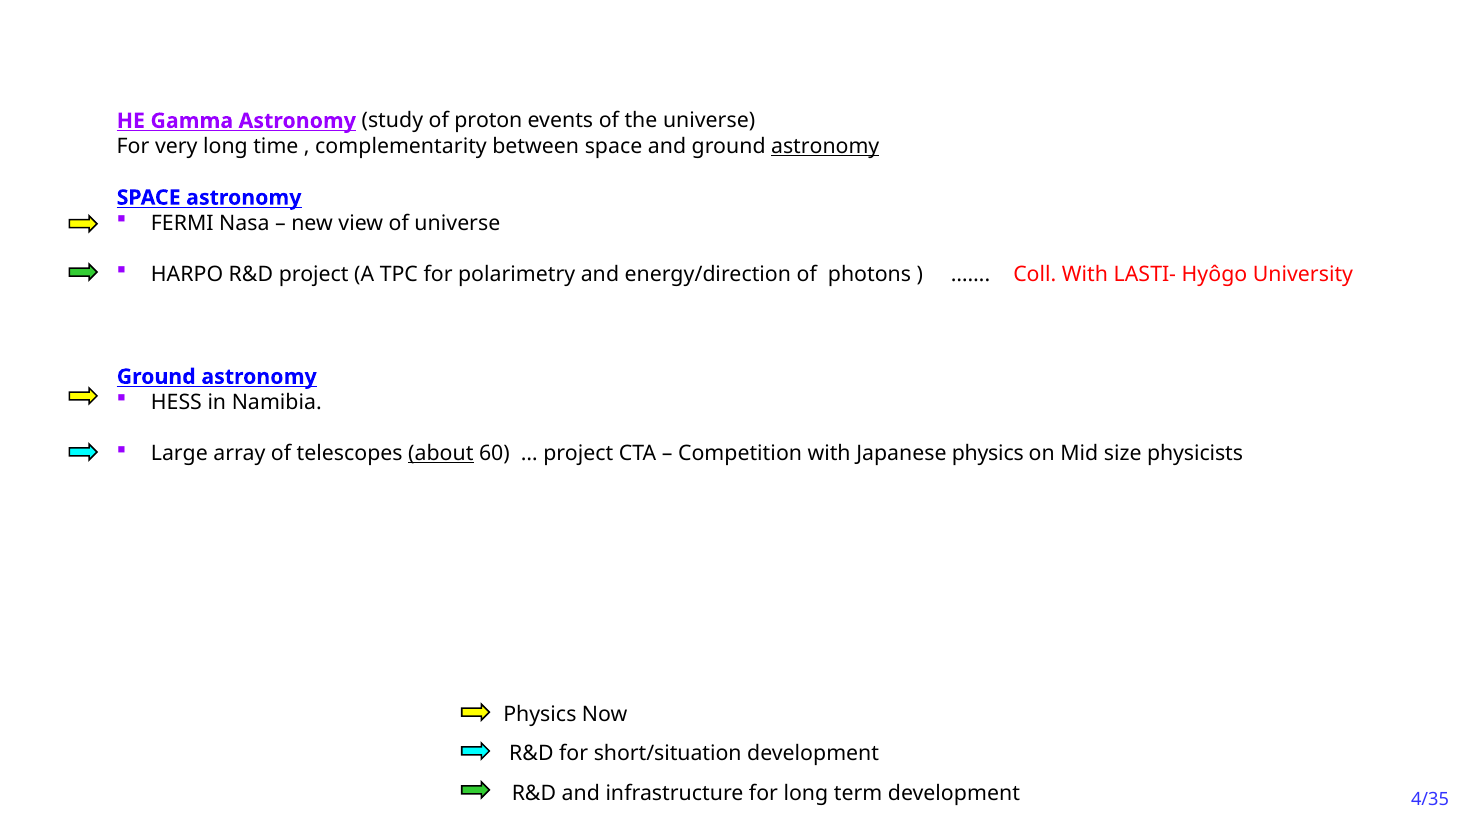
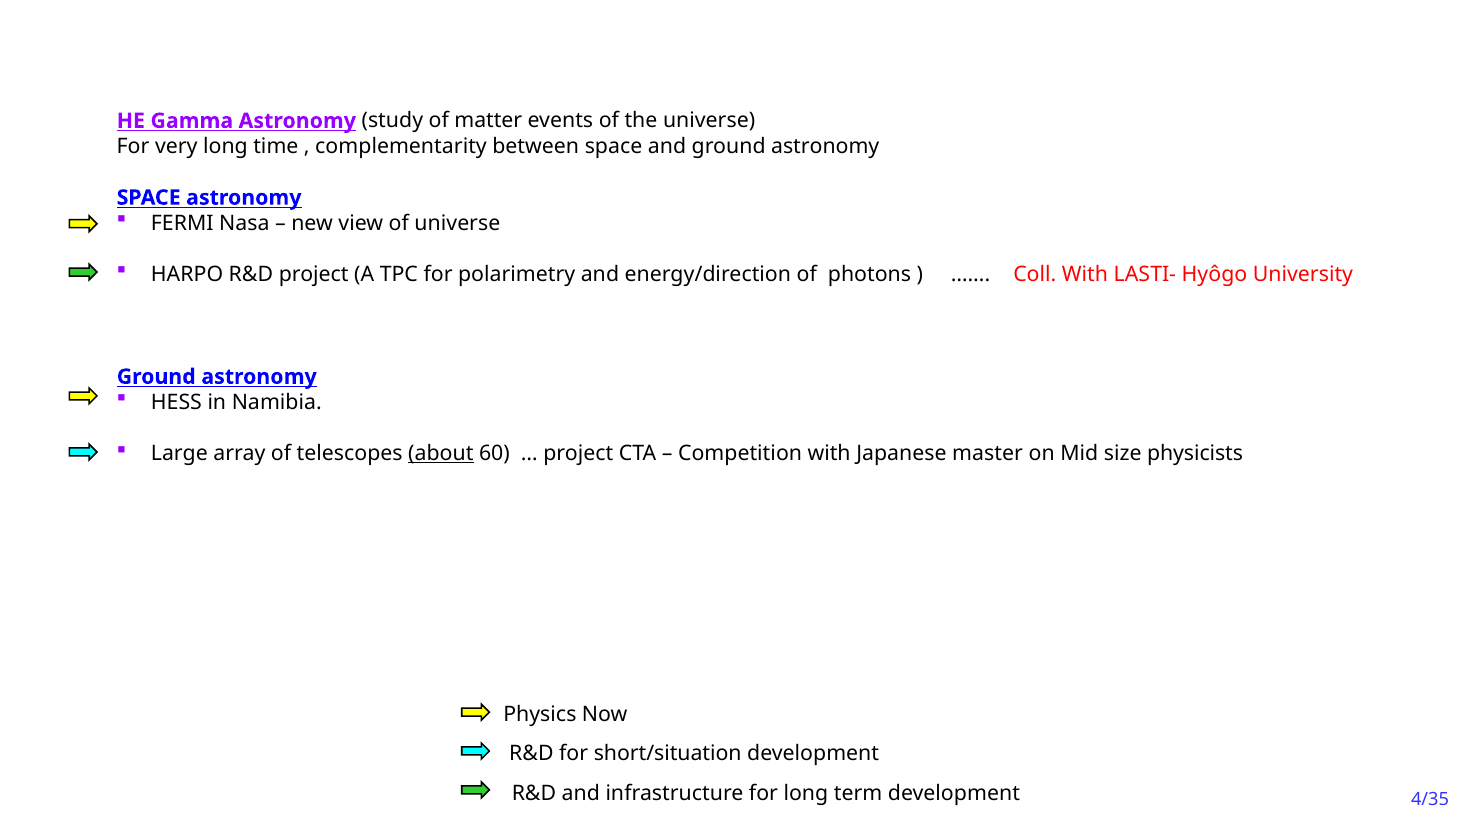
proton: proton -> matter (488, 121)
astronomy underline: present -> none (825, 146)
Japanese physics: physics -> master (988, 453)
